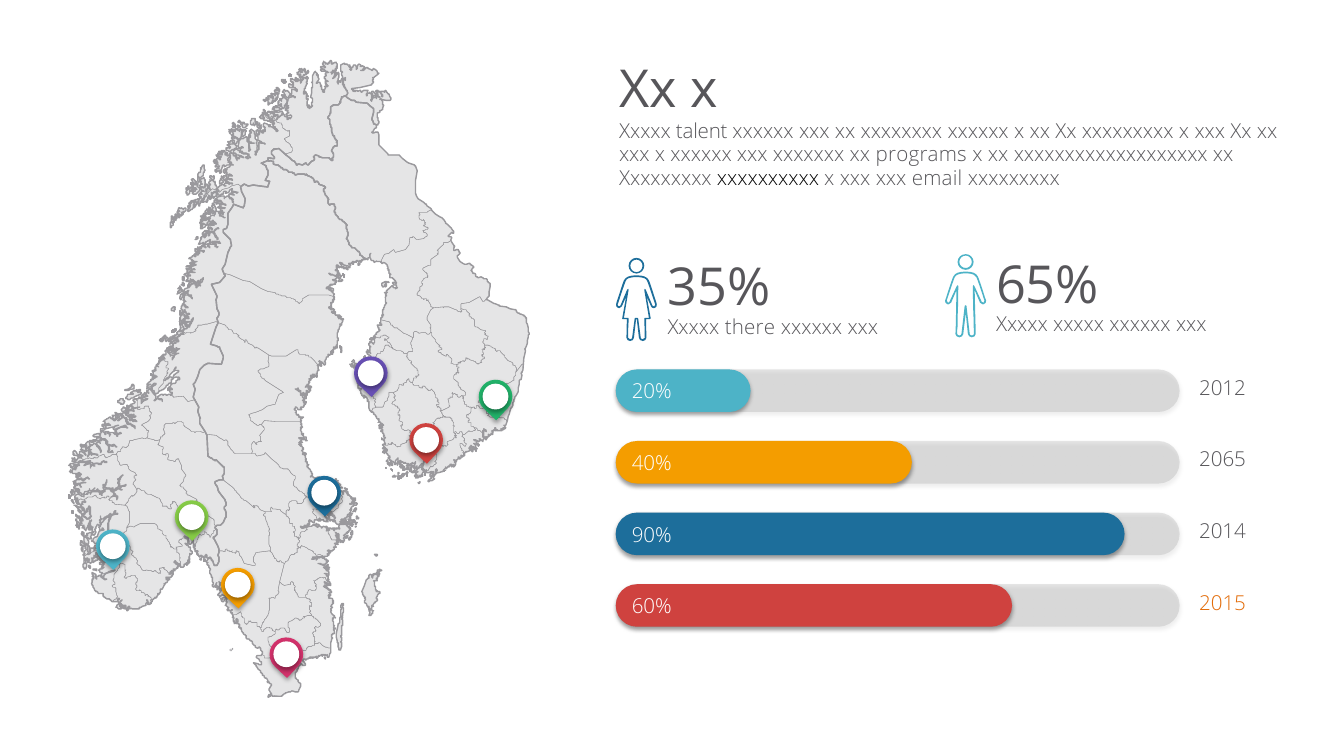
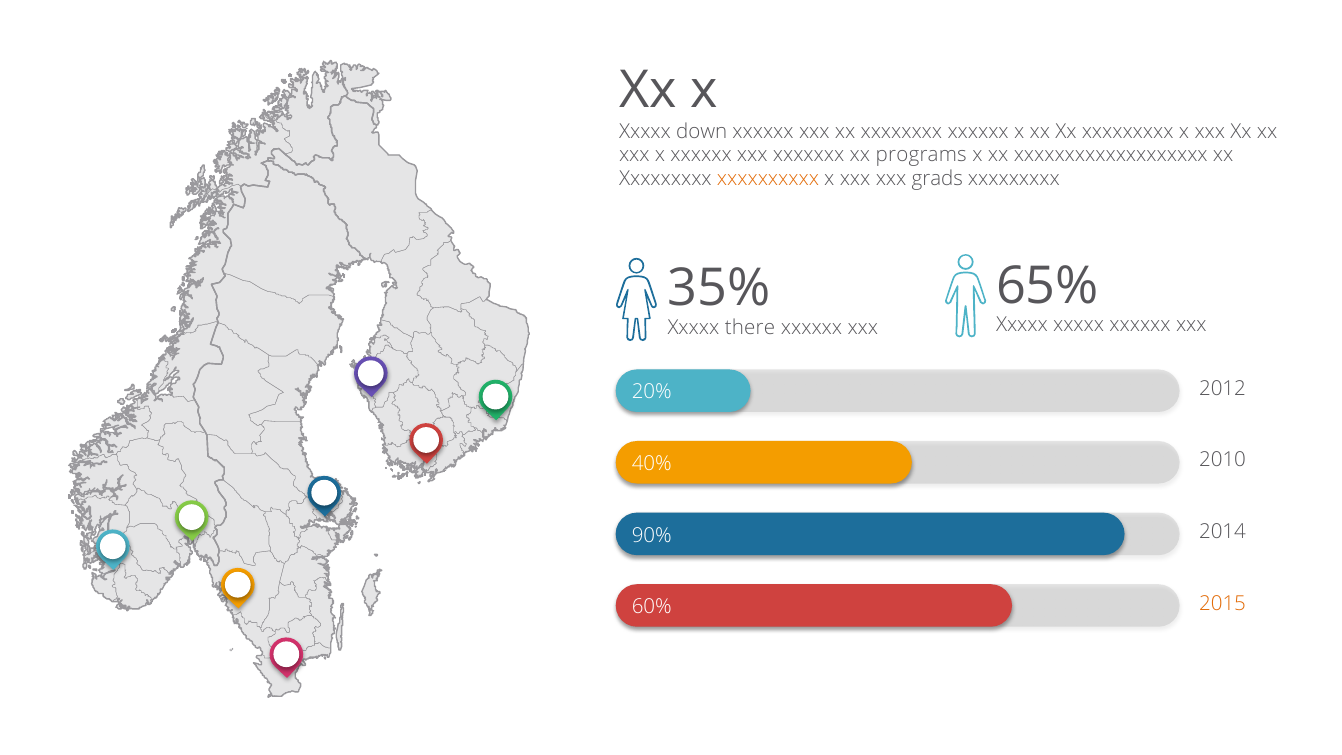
talent: talent -> down (702, 132)
xxxxxxxxxx colour: black -> orange (768, 178)
email: email -> grads (937, 178)
2065: 2065 -> 2010 (1223, 460)
